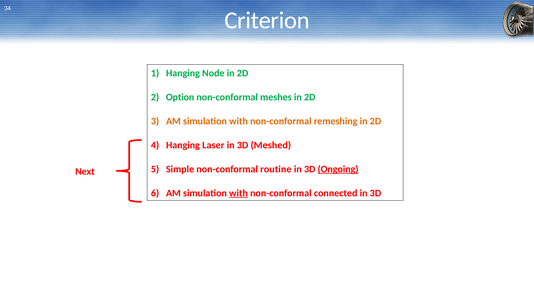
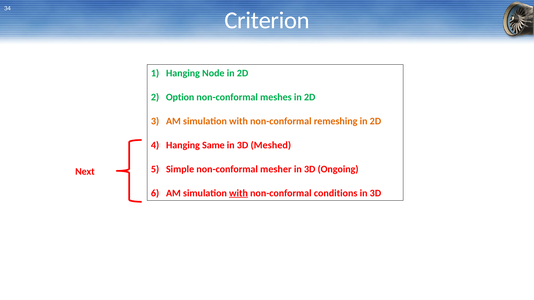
Laser: Laser -> Same (213, 145)
routine: routine -> mesher (276, 169)
Ongoing underline: present -> none (338, 169)
connected: connected -> conditions (336, 193)
